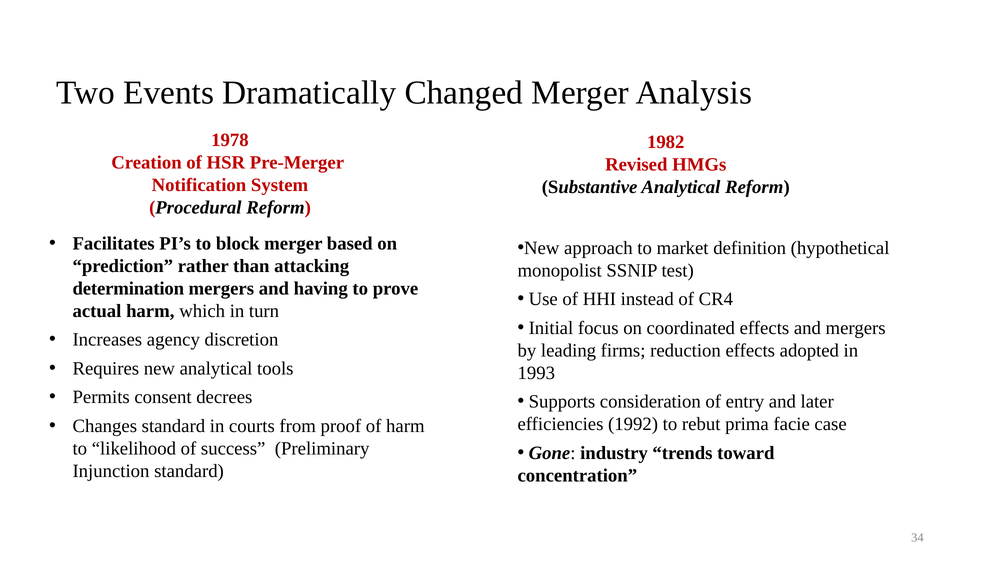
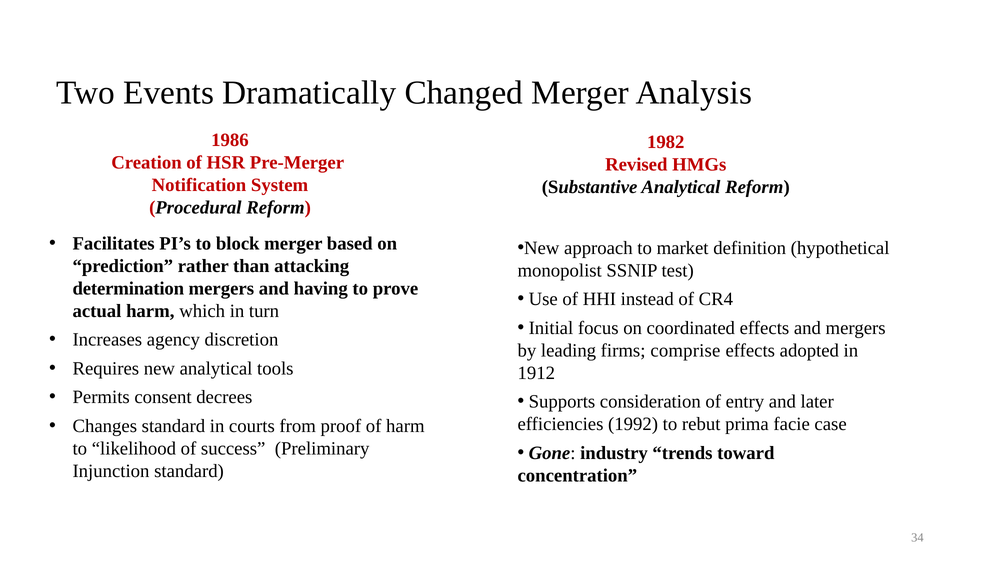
1978: 1978 -> 1986 (230, 140)
reduction: reduction -> comprise (685, 350)
1993: 1993 -> 1912 (536, 373)
